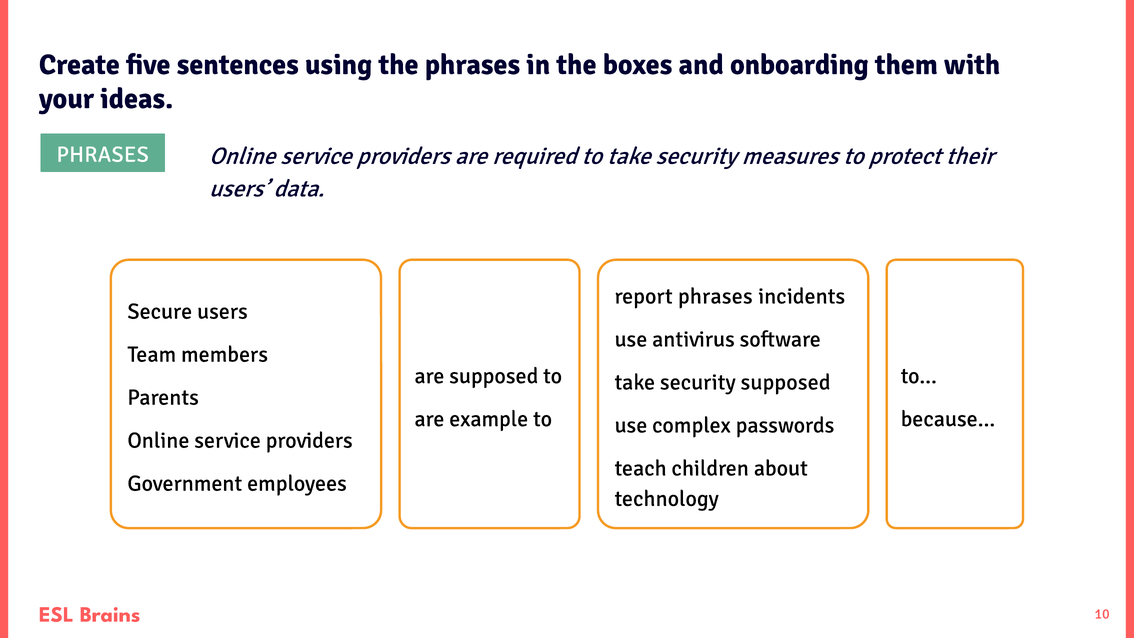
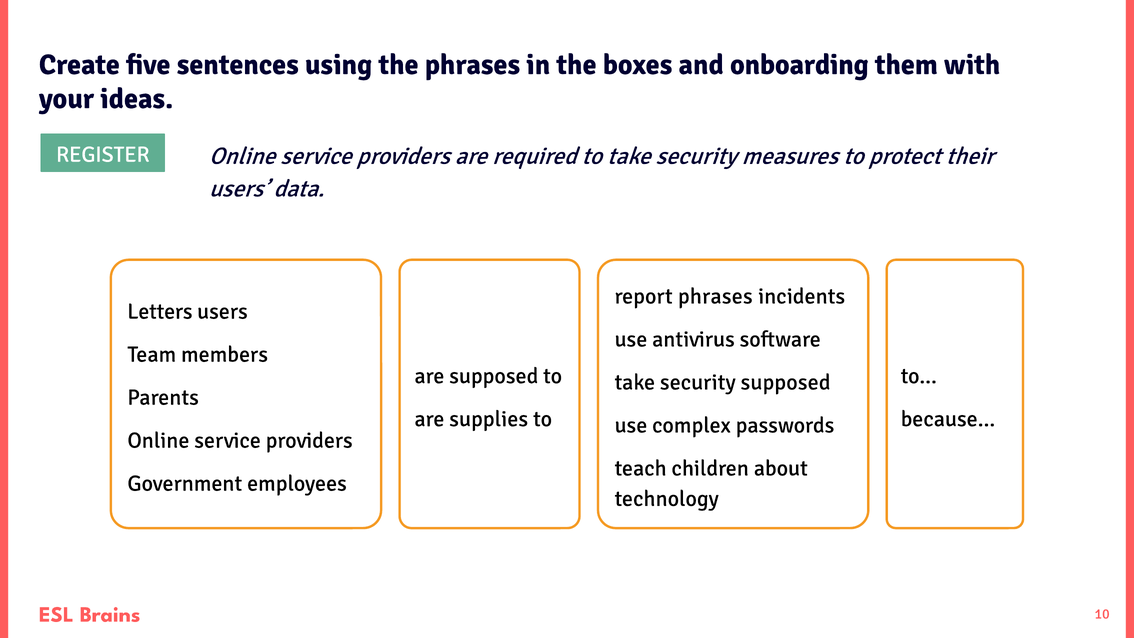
PHRASES: PHRASES -> REGISTER (103, 154)
Secure: Secure -> Letters (160, 311)
example: example -> supplies (489, 419)
